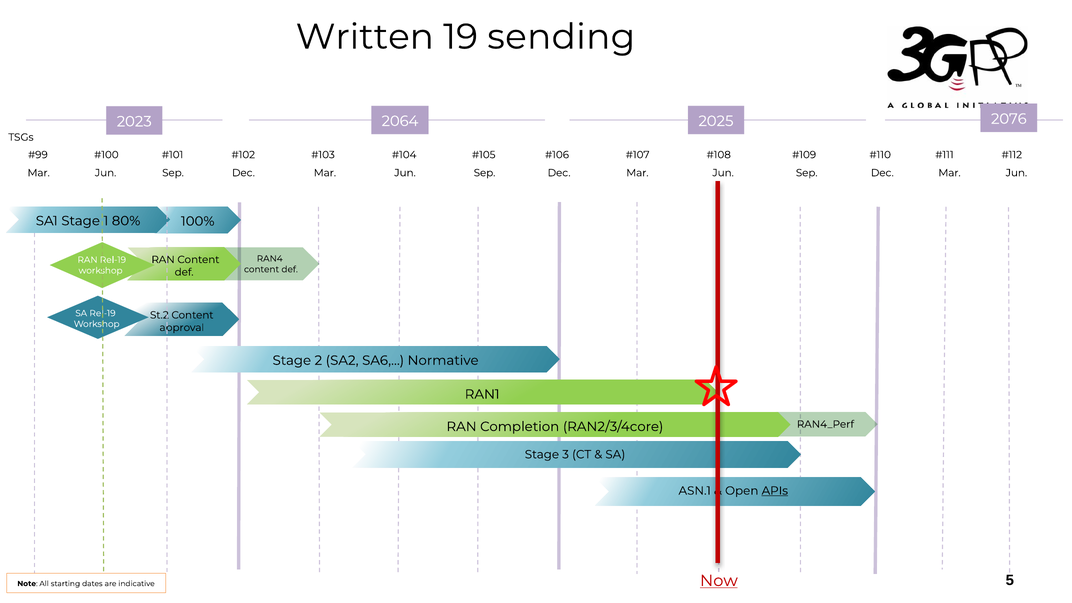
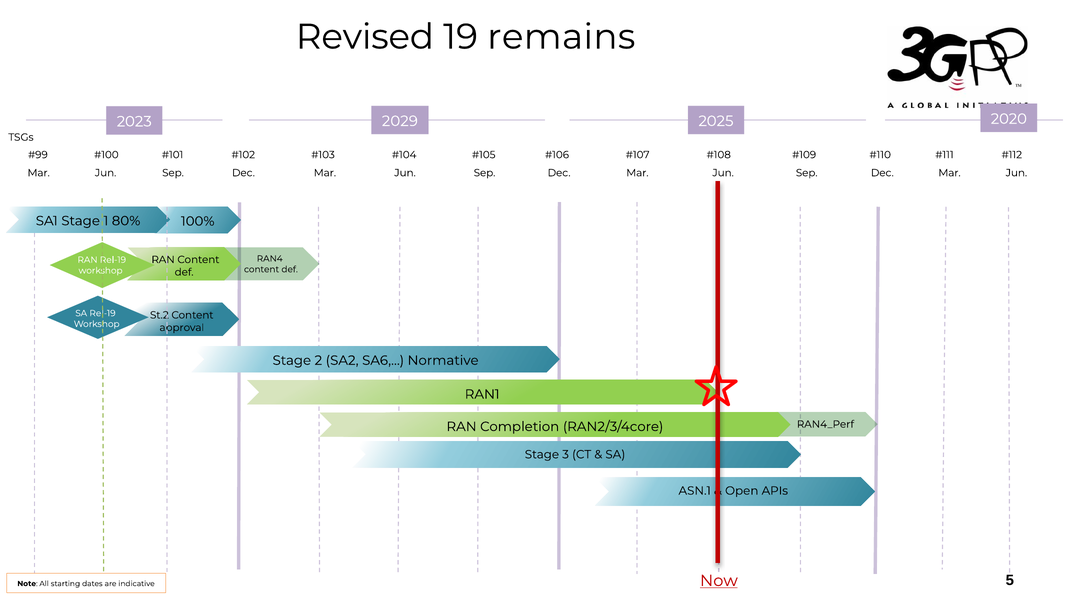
Written: Written -> Revised (365, 37)
sending: sending -> remains (561, 37)
2076: 2076 -> 2020 (1009, 119)
2064: 2064 -> 2029 (400, 121)
APIs underline: present -> none (775, 491)
